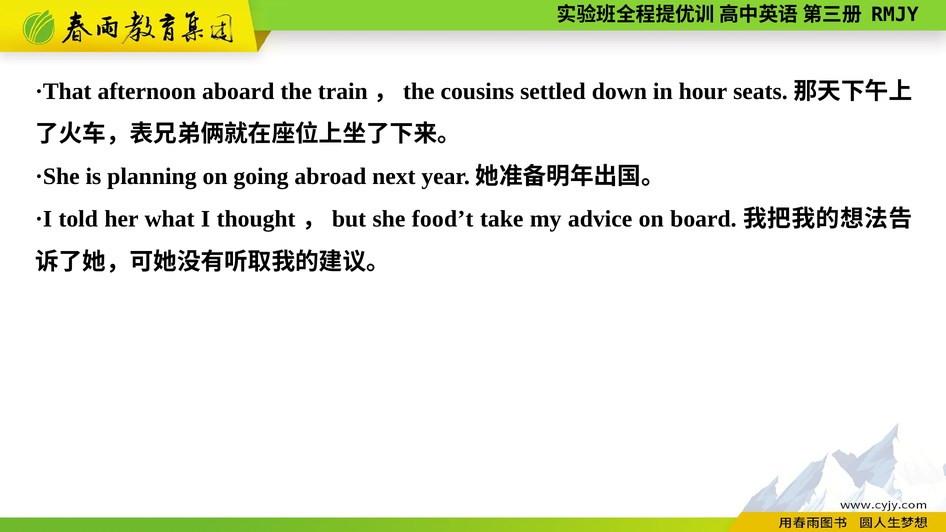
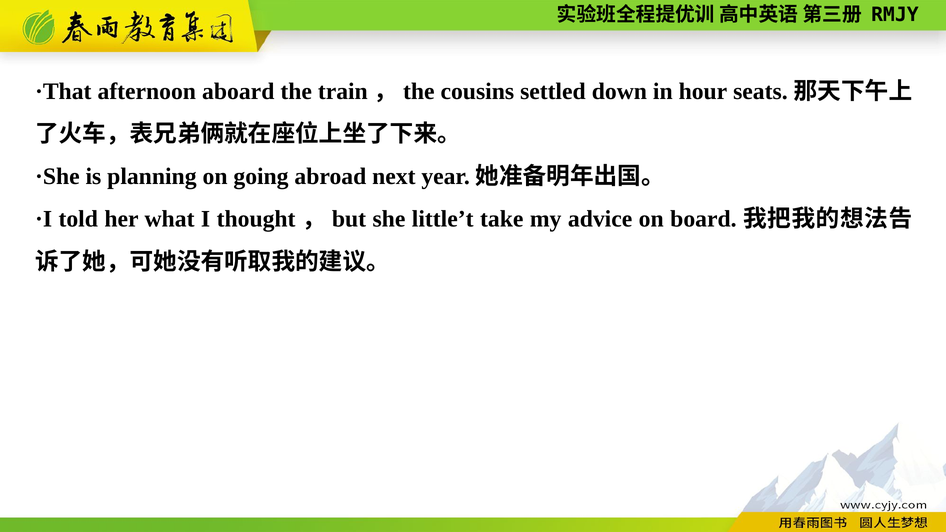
food’t: food’t -> little’t (443, 219)
